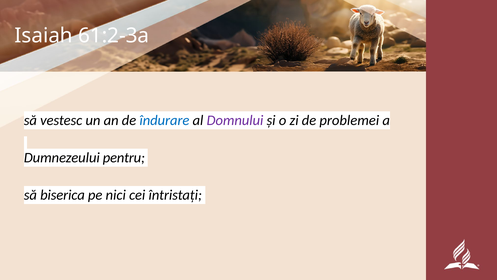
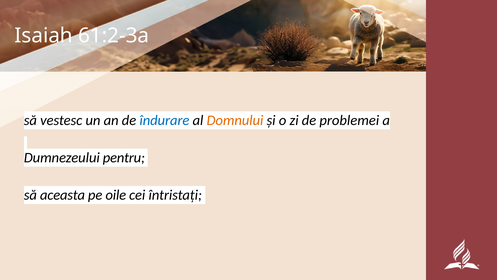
Domnului colour: purple -> orange (235, 120)
biserica: biserica -> aceasta (63, 195)
nici: nici -> oile (116, 195)
